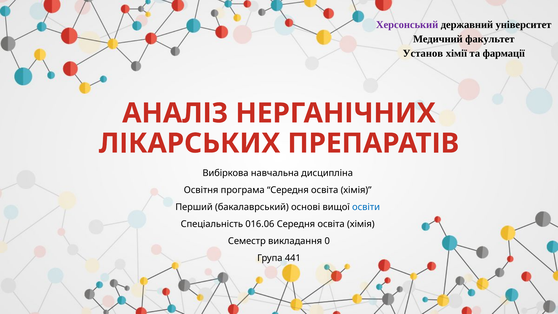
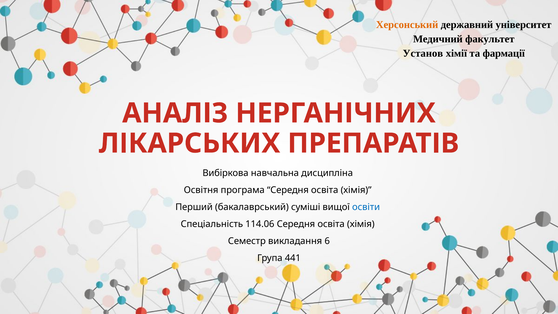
Херсонський colour: purple -> orange (407, 25)
основі: основі -> суміші (306, 207)
016.06: 016.06 -> 114.06 (260, 224)
0: 0 -> 6 (327, 241)
